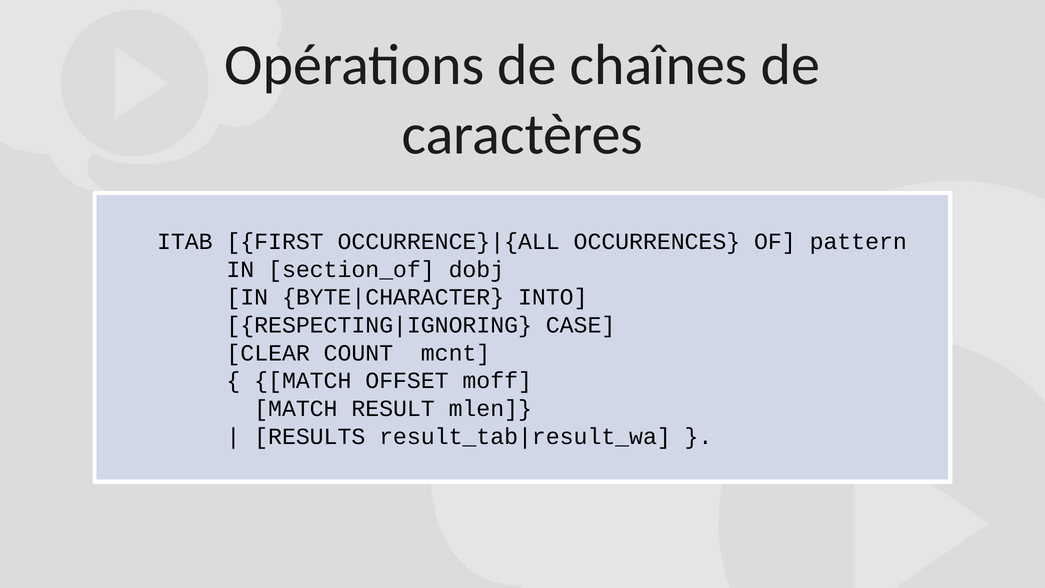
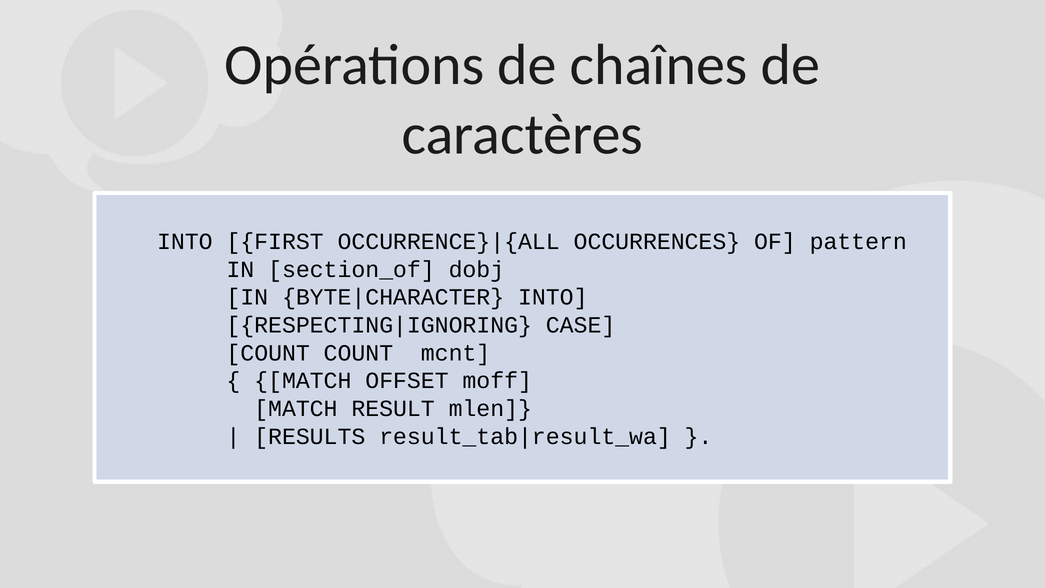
ITAB: ITAB -> INTO (185, 241)
CLEAR: CLEAR -> COUNT (268, 353)
